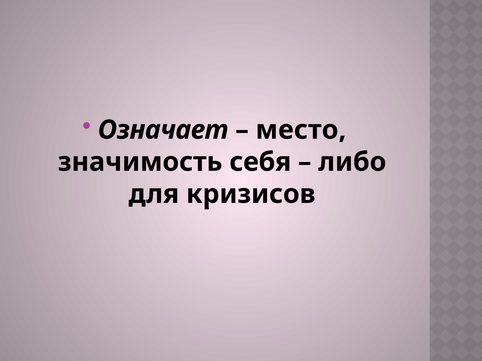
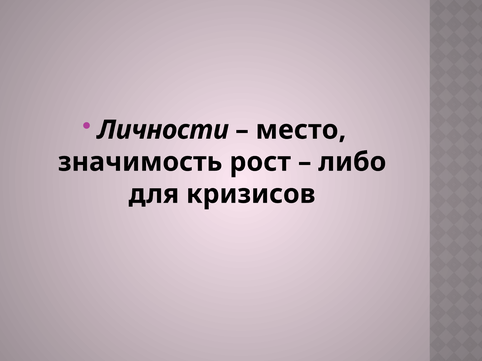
Означает: Означает -> Личности (163, 130)
себя: себя -> рост (260, 162)
